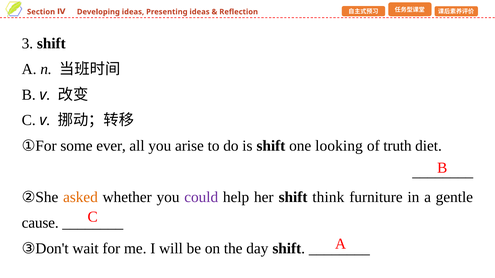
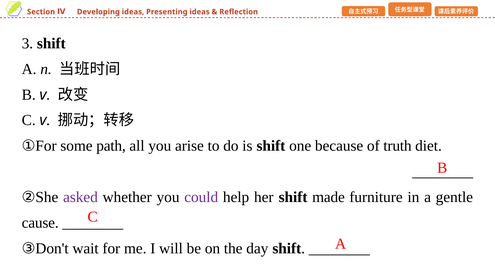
ever: ever -> path (111, 146)
looking: looking -> because (339, 146)
asked colour: orange -> purple (80, 197)
think: think -> made (328, 197)
